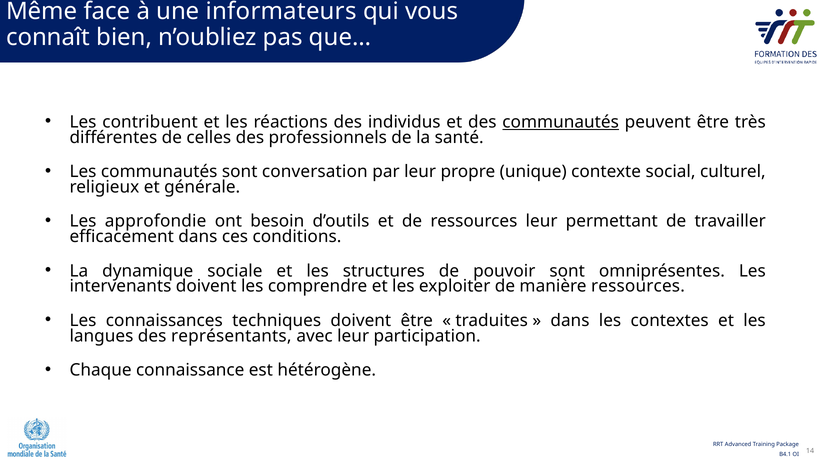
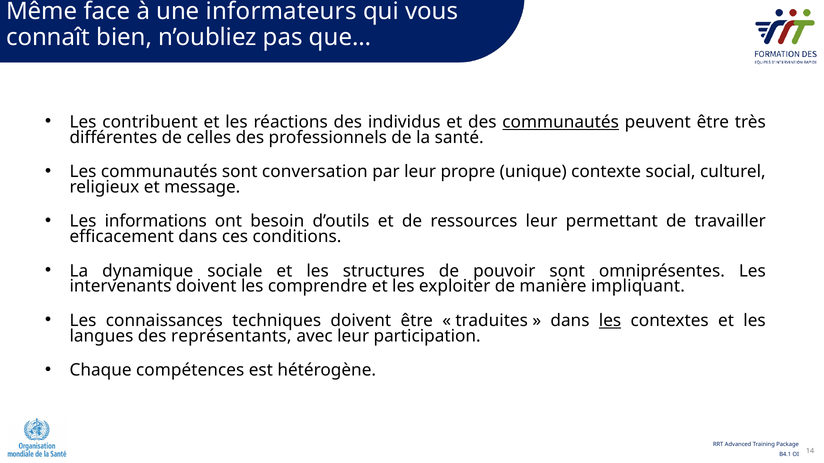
générale: générale -> message (202, 187)
approfondie: approfondie -> informations (156, 222)
manière ressources: ressources -> impliquant (638, 287)
les underline: none -> present (610, 321)
connaissance: connaissance -> compétences (190, 371)
